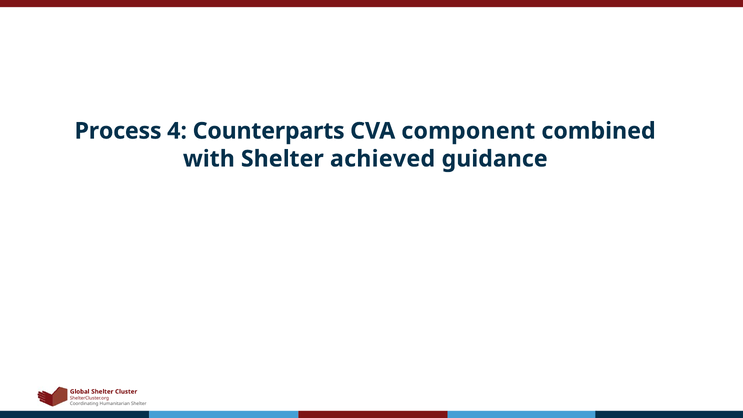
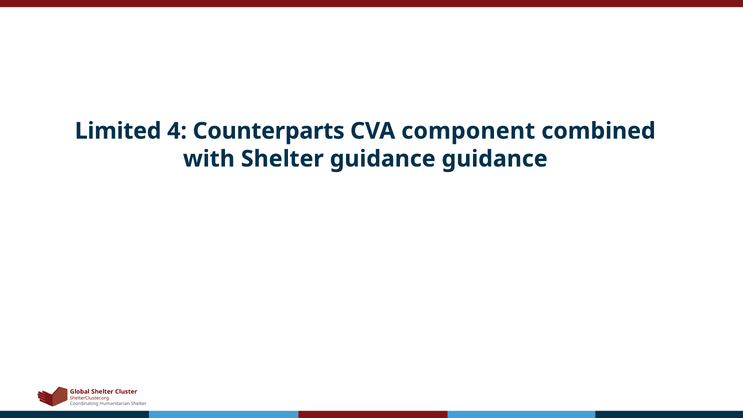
Process: Process -> Limited (118, 131)
Shelter achieved: achieved -> guidance (383, 159)
